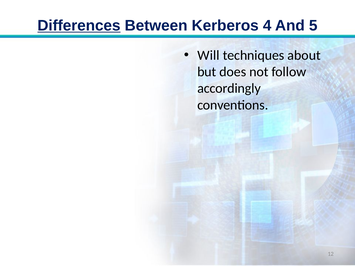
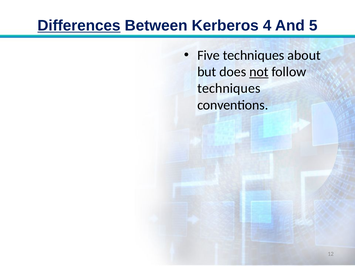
Will: Will -> Five (209, 55)
not underline: none -> present (259, 72)
accordingly: accordingly -> techniques (229, 89)
